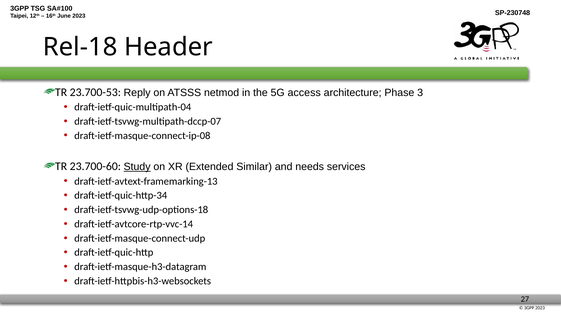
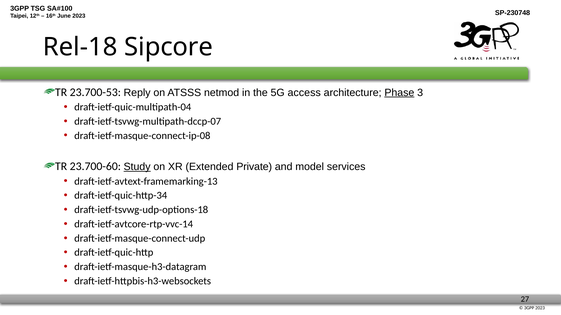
Header: Header -> Sipcore (169, 47)
Phase underline: none -> present (399, 93)
Similar: Similar -> Private (254, 167)
needs: needs -> model (310, 167)
